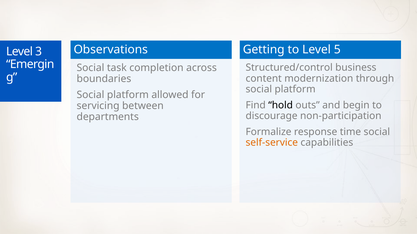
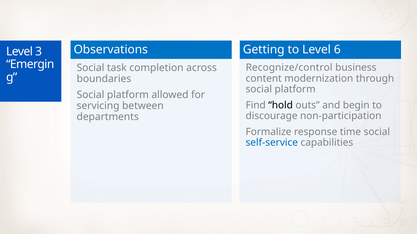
5: 5 -> 6 (337, 50)
Structured/control: Structured/control -> Recognize/control (289, 68)
self-service colour: orange -> blue (272, 143)
